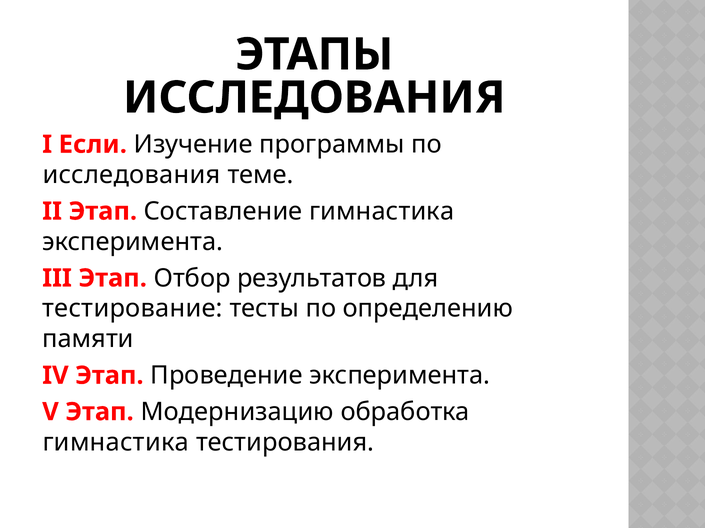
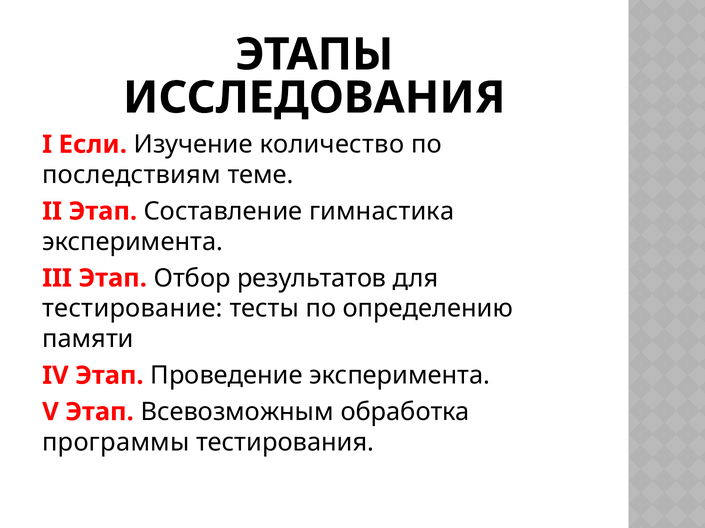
программы: программы -> количество (332, 145)
исследования: исследования -> последствиям (132, 175)
Модернизацию: Модернизацию -> Всевозможным (237, 412)
гимнастика: гимнастика -> программы (116, 443)
